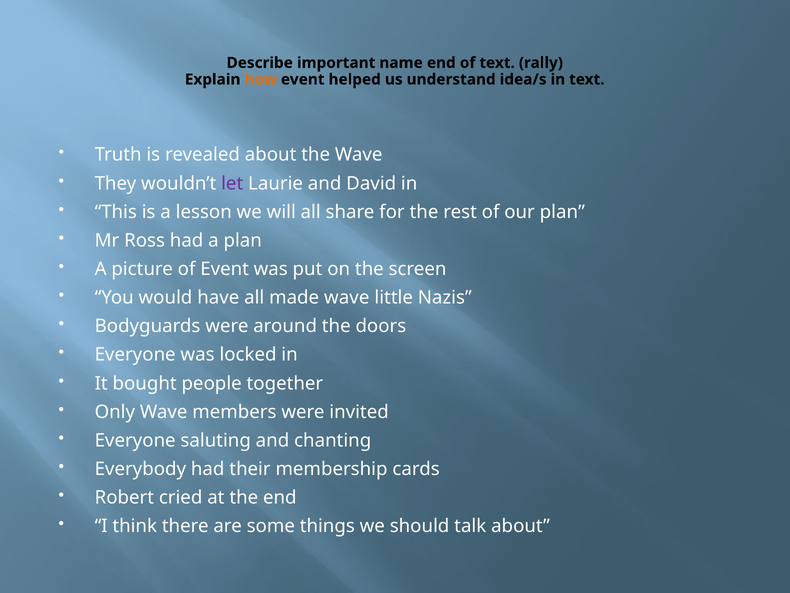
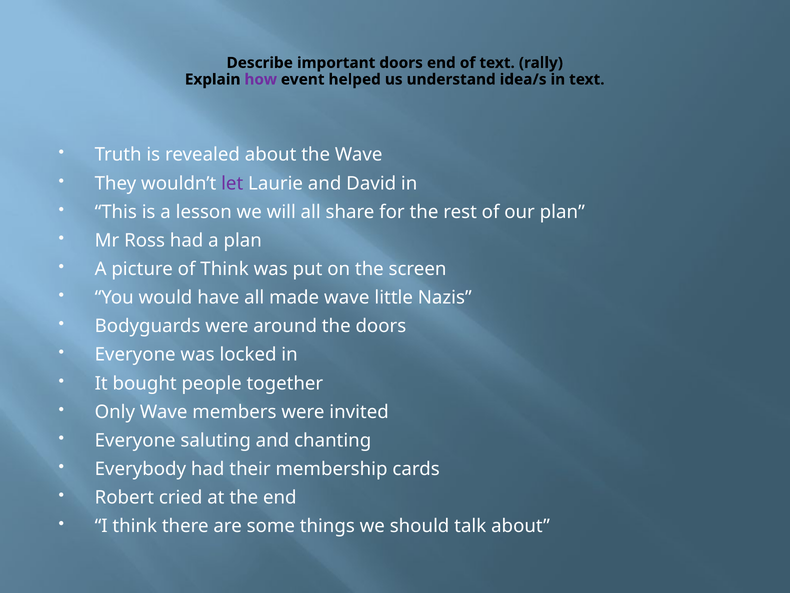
important name: name -> doors (401, 63)
how colour: orange -> purple (261, 79)
of Event: Event -> Think (225, 269)
